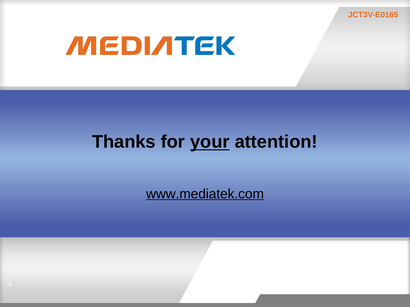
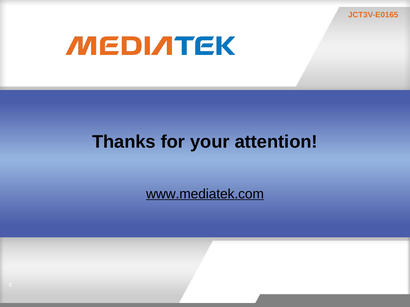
your underline: present -> none (210, 142)
